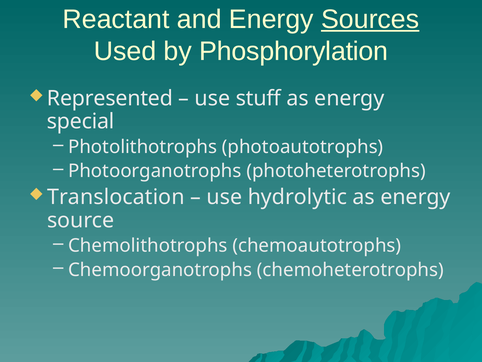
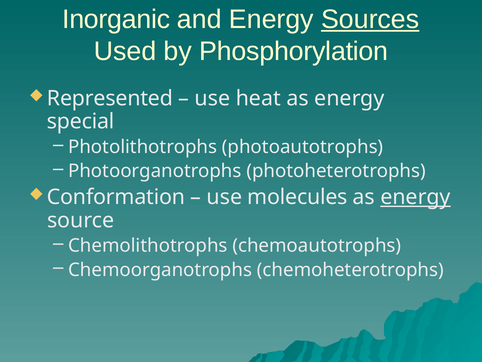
Reactant: Reactant -> Inorganic (116, 19)
stuff: stuff -> heat (258, 98)
Translocation: Translocation -> Conformation (116, 197)
hydrolytic: hydrolytic -> molecules (297, 197)
energy underline: none -> present (415, 197)
